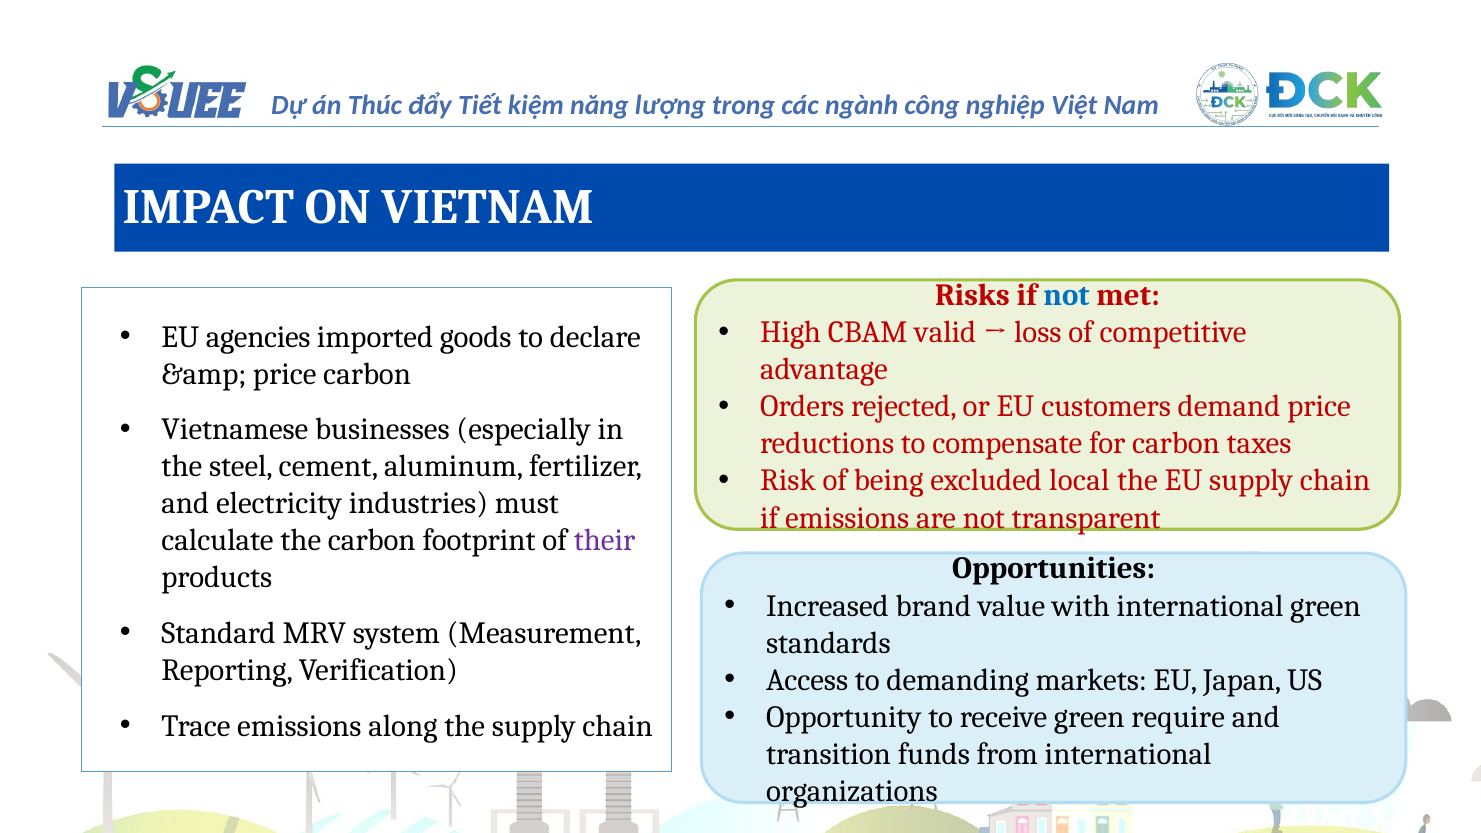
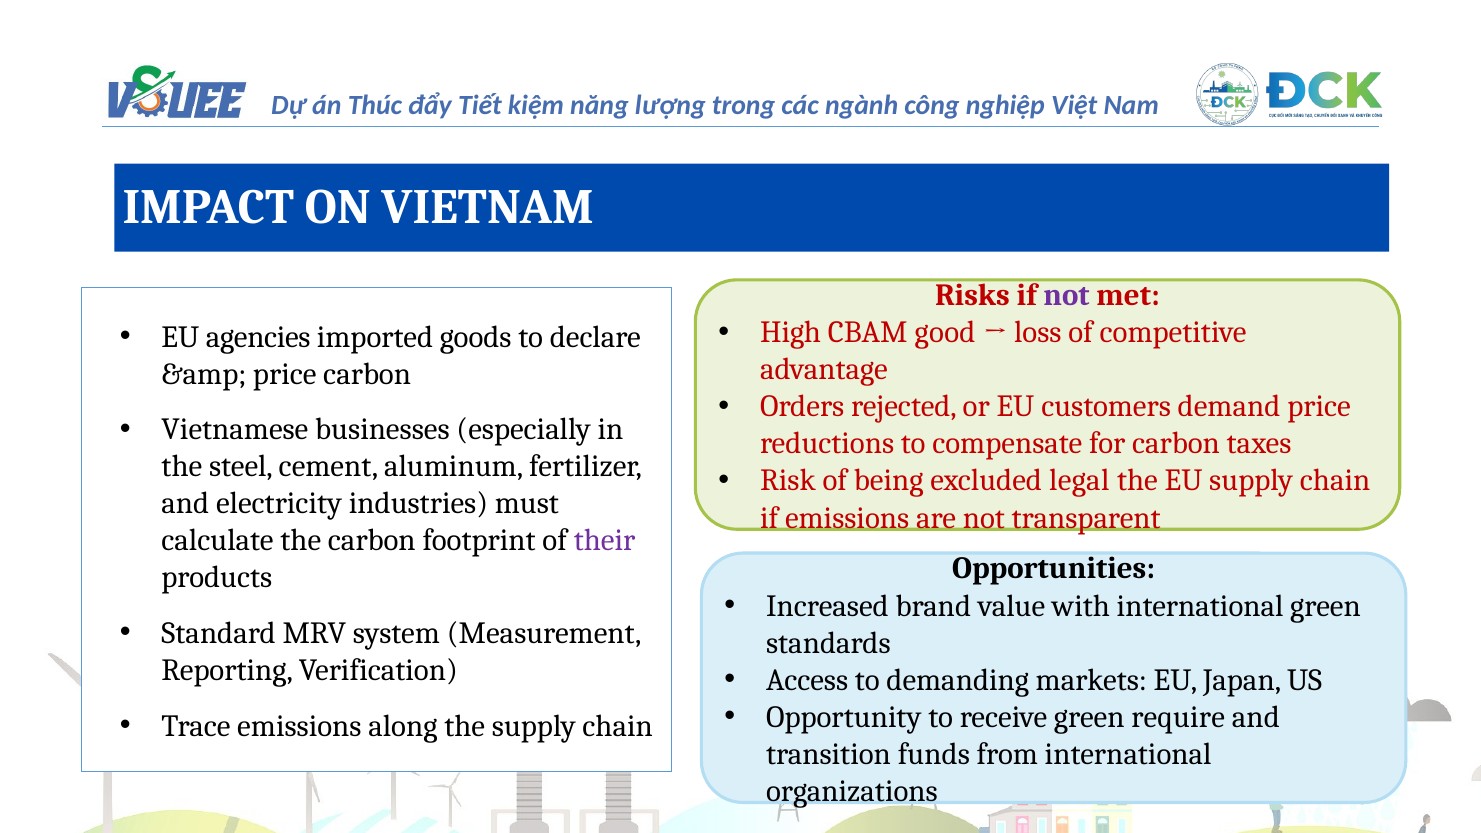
not colour: blue -> purple (1067, 296)
valid: valid -> good (945, 333)
local: local -> legal (1079, 481)
